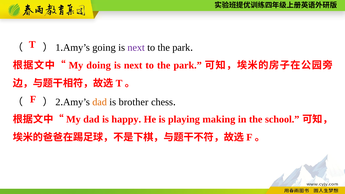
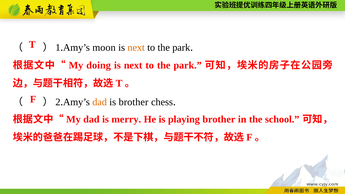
going: going -> moon (104, 48)
next colour: purple -> orange (136, 48)
happy: happy -> merry (126, 119)
playing making: making -> brother (219, 119)
